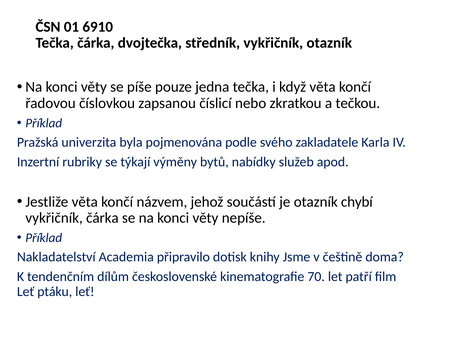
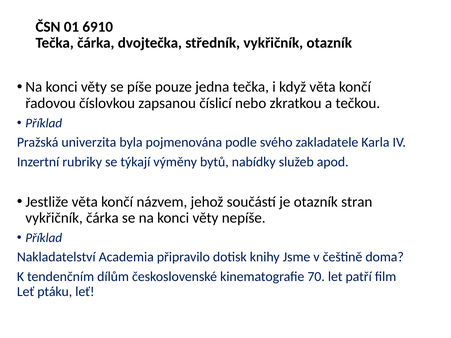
chybí: chybí -> stran (357, 202)
